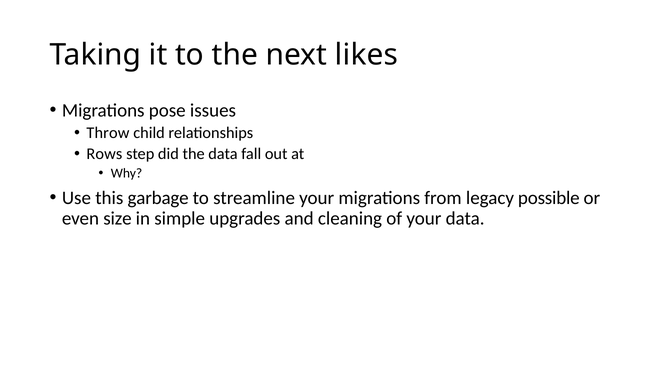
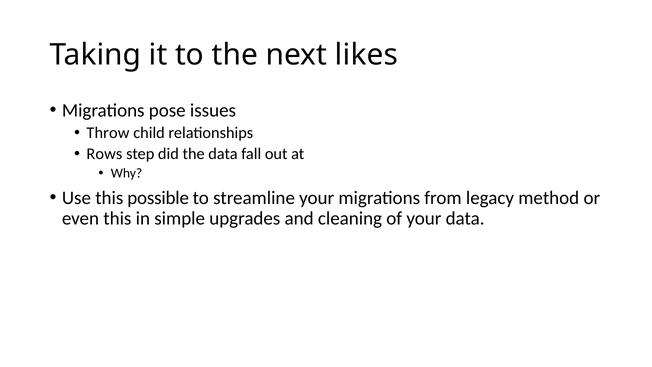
garbage: garbage -> possible (158, 198)
possible: possible -> method (549, 198)
even size: size -> this (117, 218)
